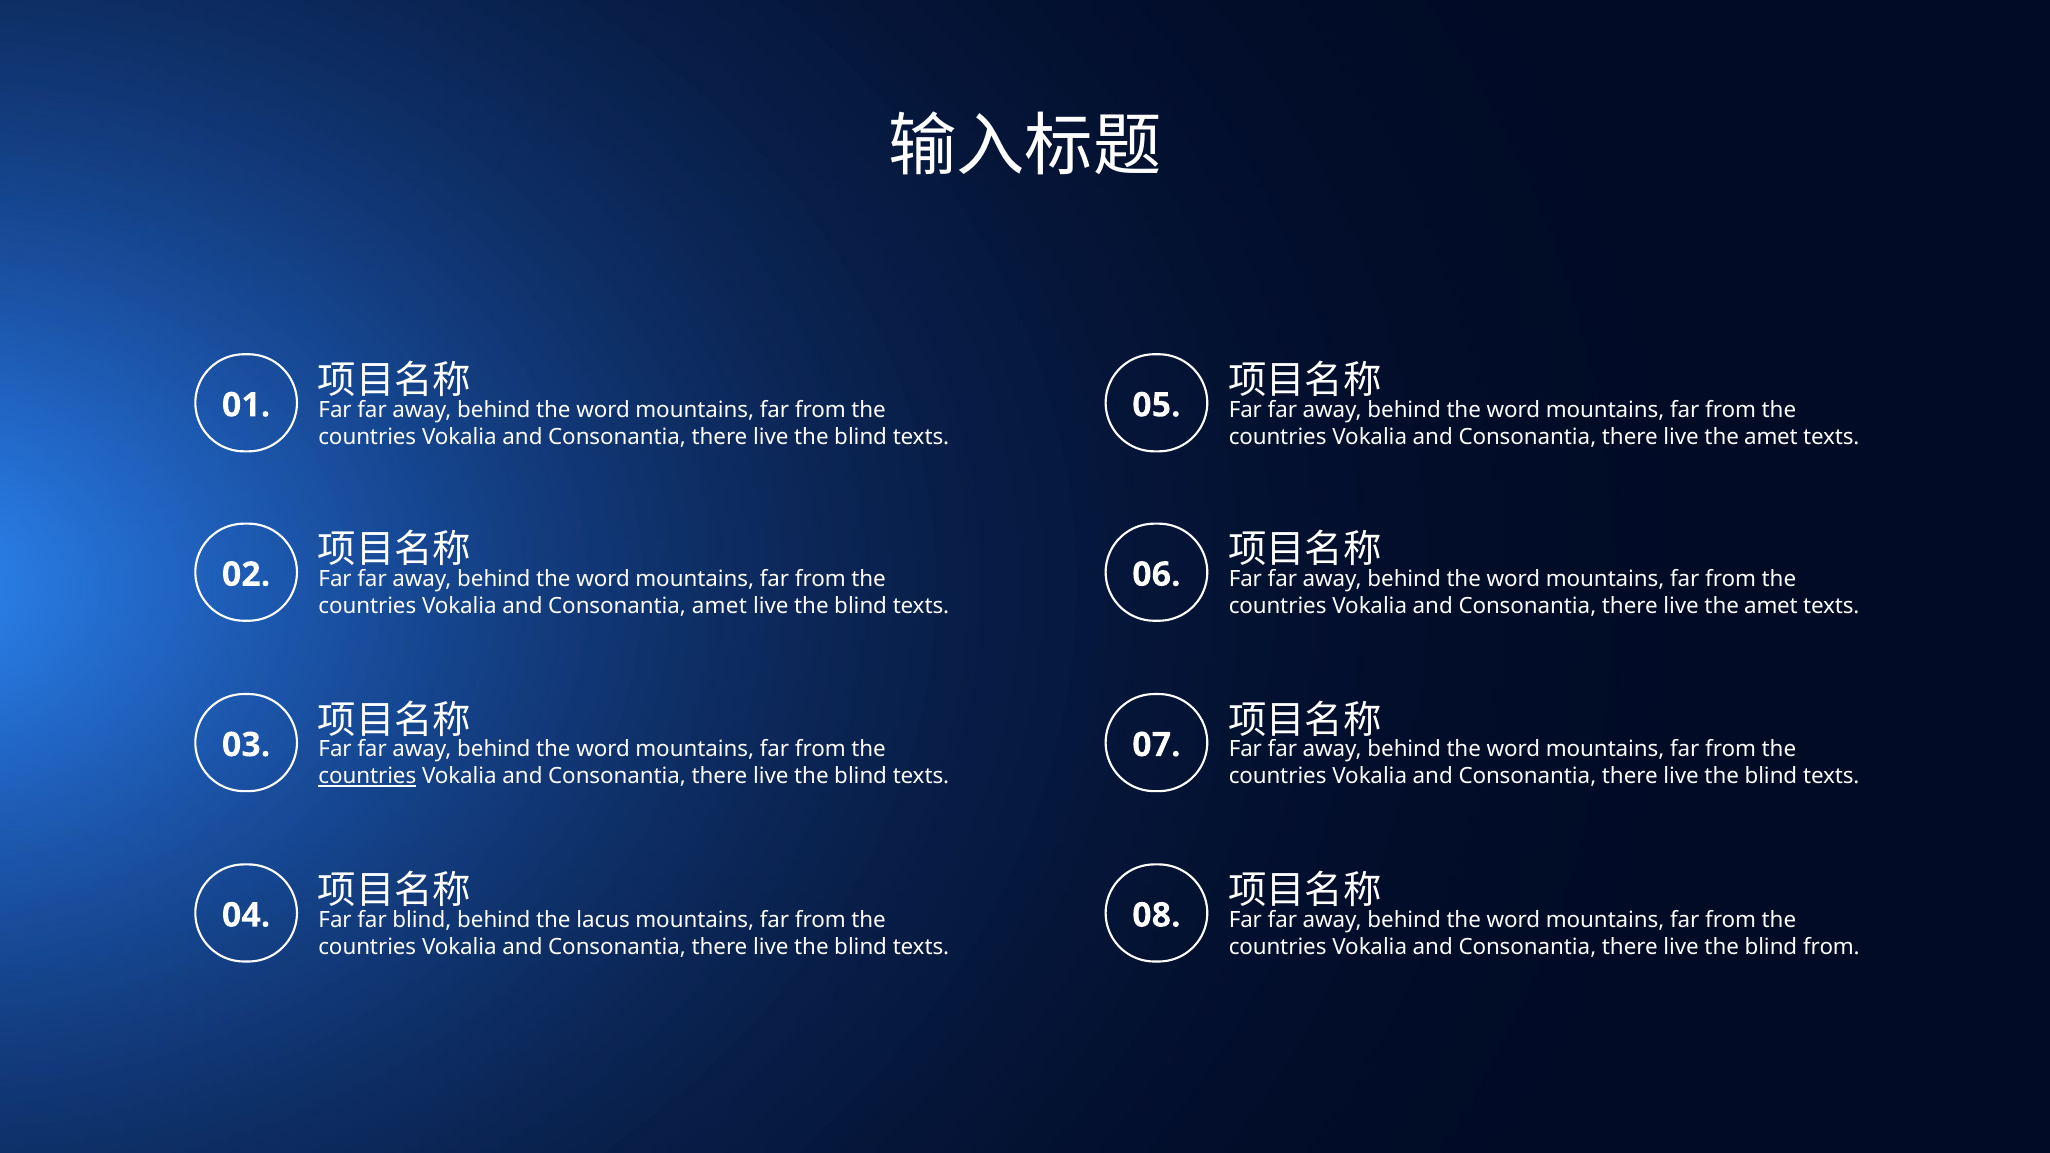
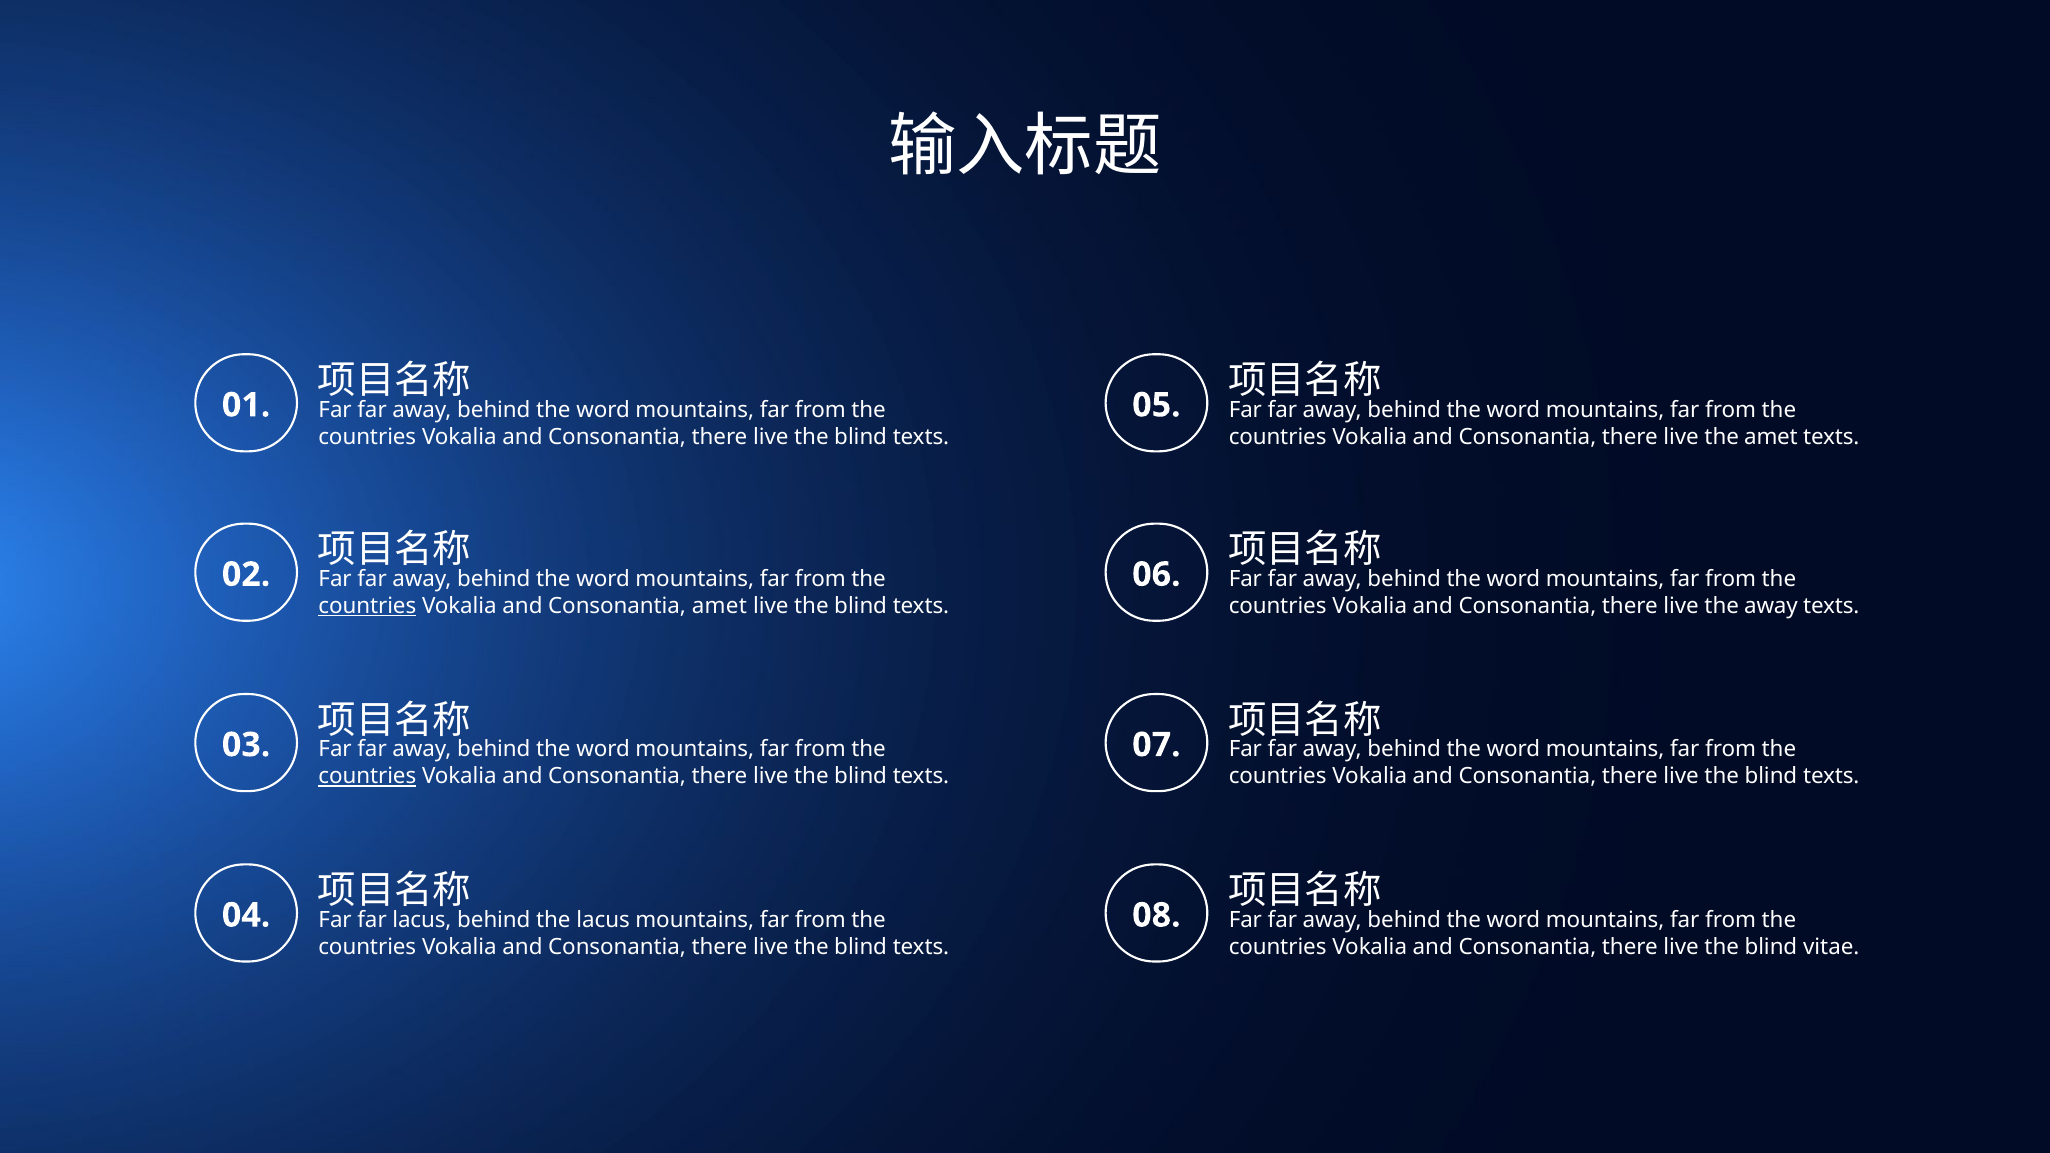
countries underline: none -> present (367, 606)
amet: amet -> away (1771, 606)
far blind: blind -> lacus (422, 920)
blind from: from -> vitae (1831, 947)
